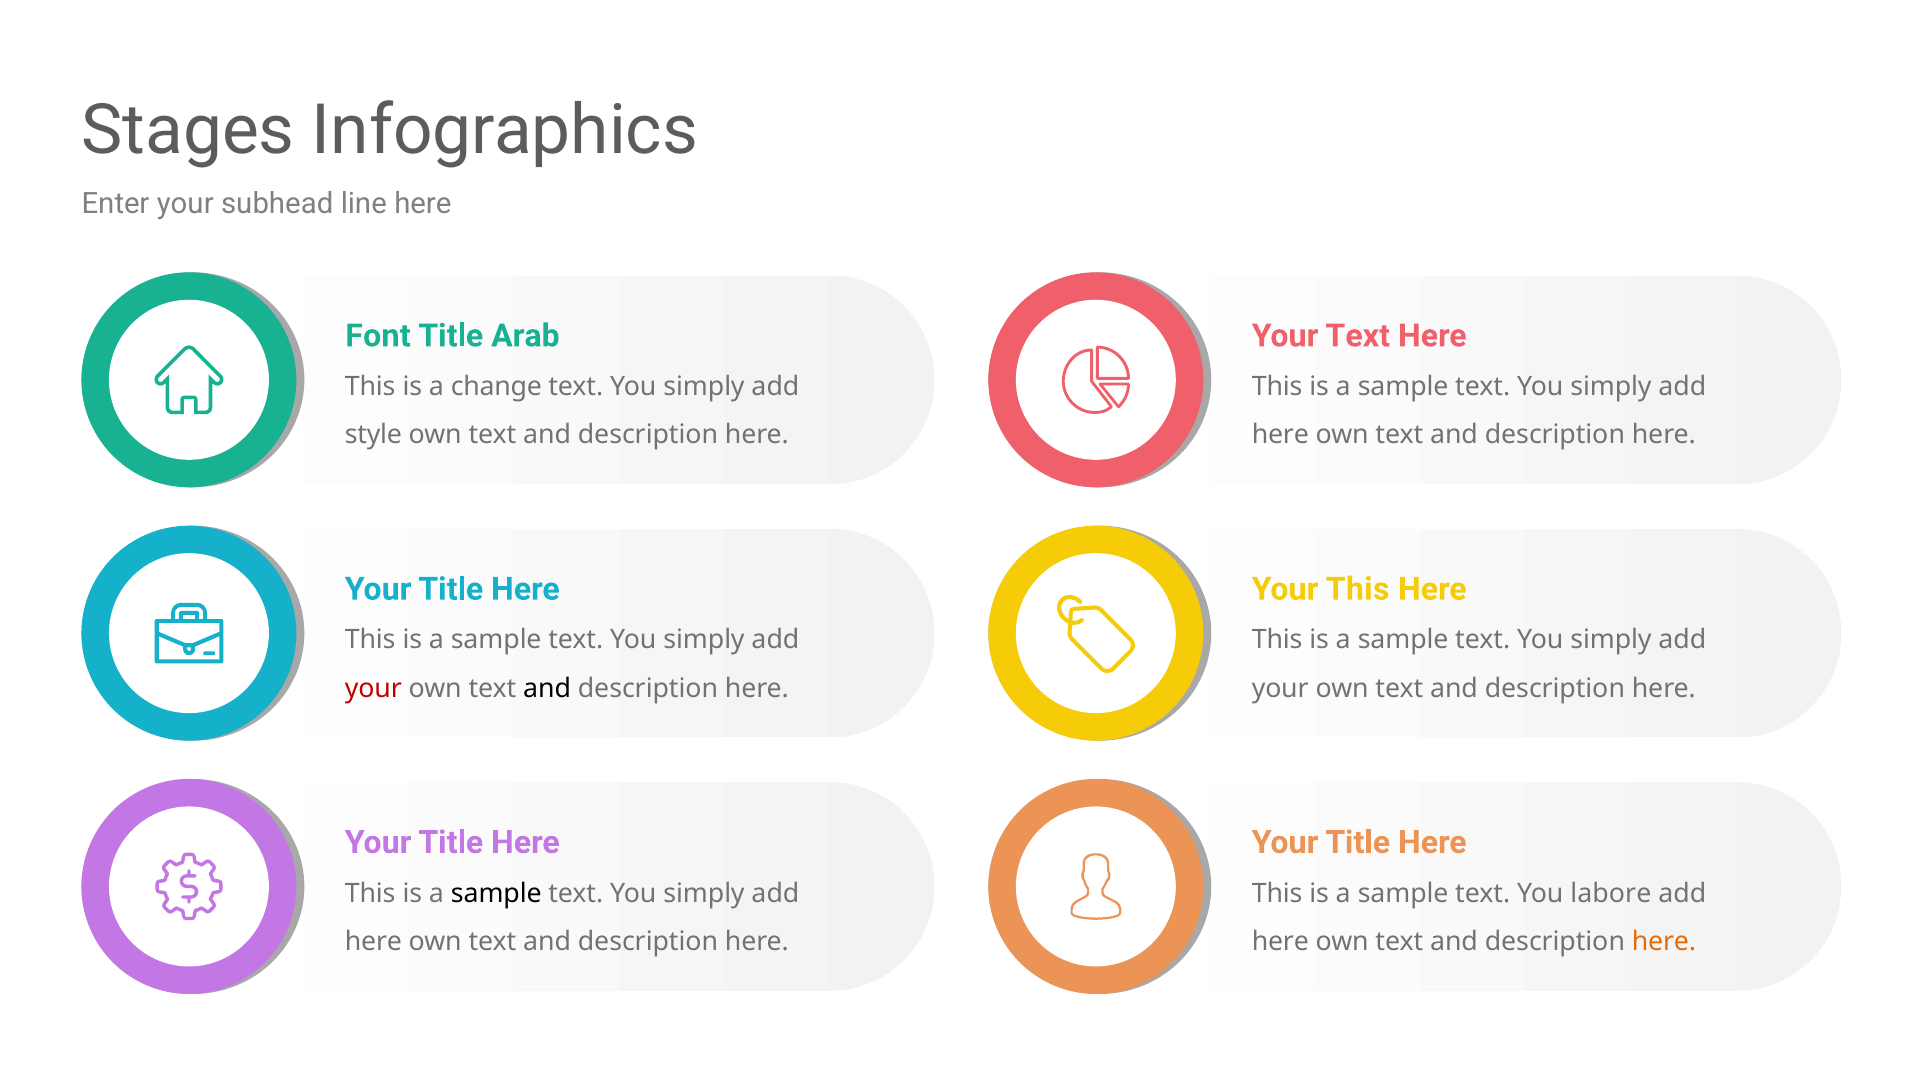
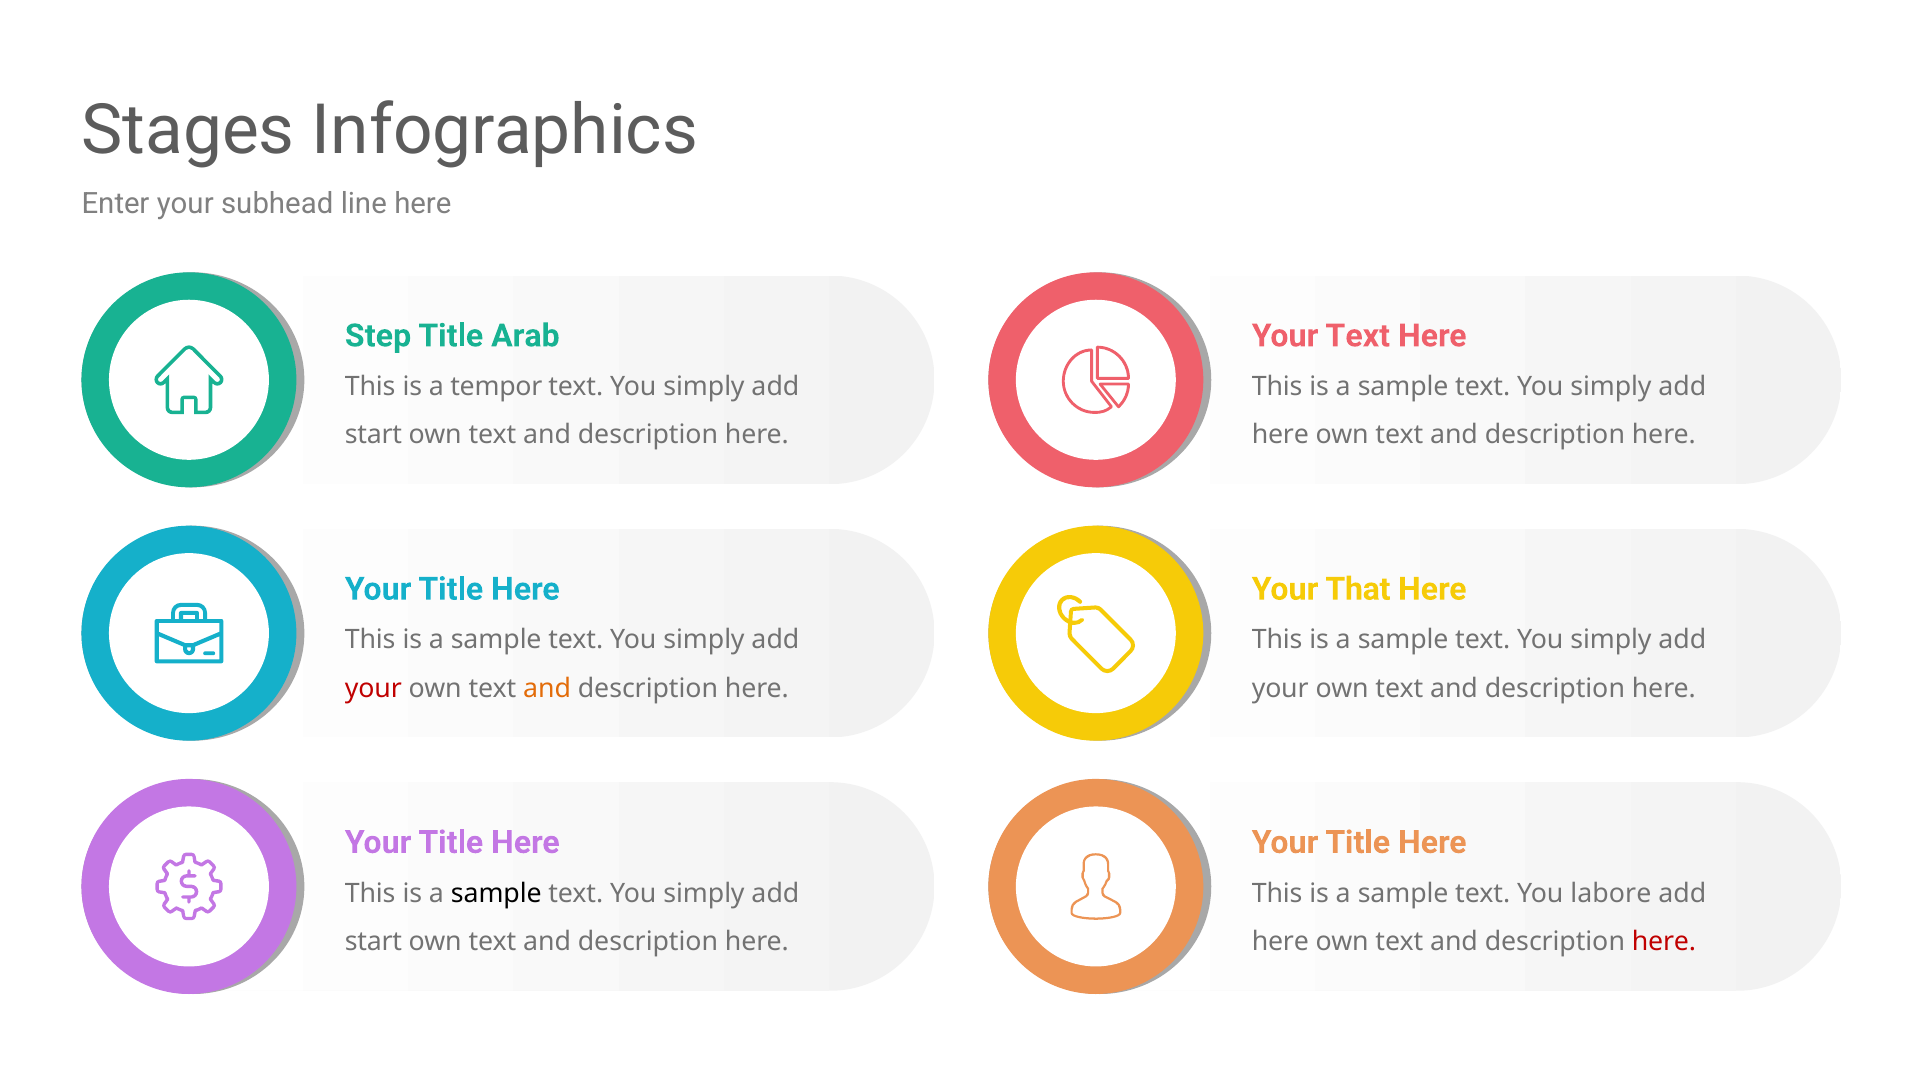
Font: Font -> Step (378, 336)
change: change -> tempor (496, 387)
style: style -> start (373, 435)
Your This: This -> That (1358, 589)
and colour: black -> orange (547, 688)
here: here -> start (373, 941)
here colour: orange -> red (1664, 941)
